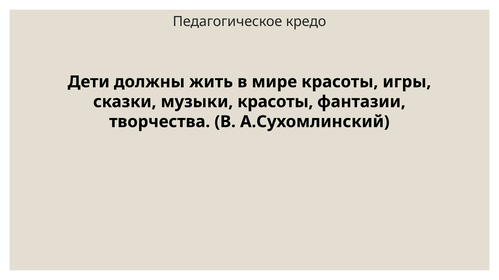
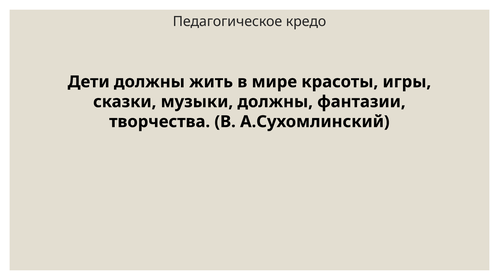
музыки красоты: красоты -> должны (275, 102)
